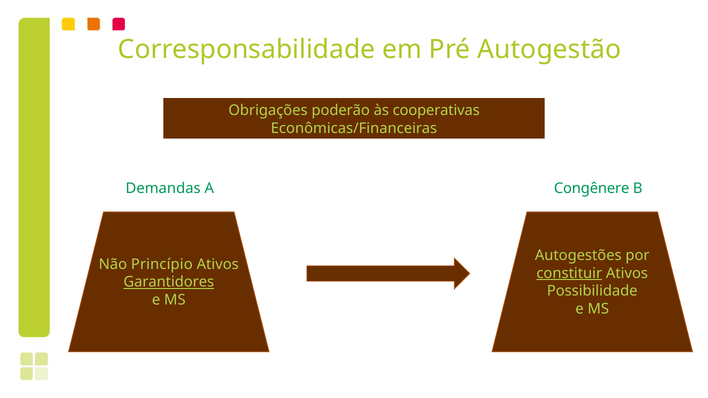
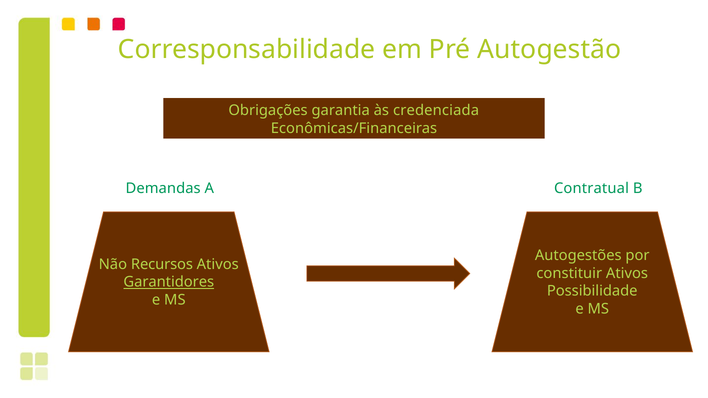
poderão: poderão -> garantia (341, 111)
cooperativas: cooperativas -> credenciada (436, 111)
Congênere: Congênere -> Contratual (591, 188)
Princípio: Princípio -> Recursos (162, 265)
constituir underline: present -> none (569, 273)
